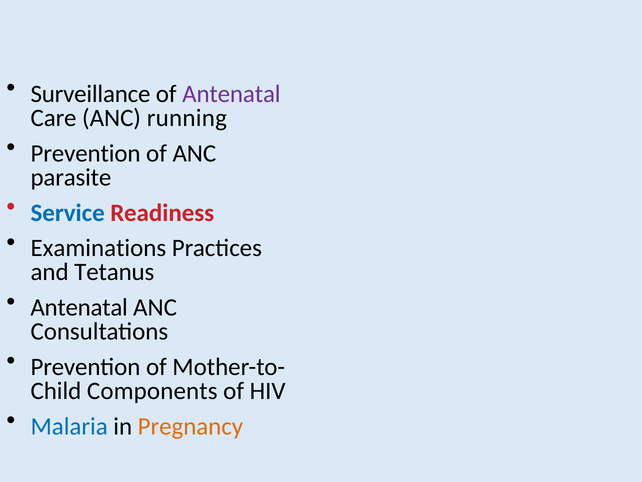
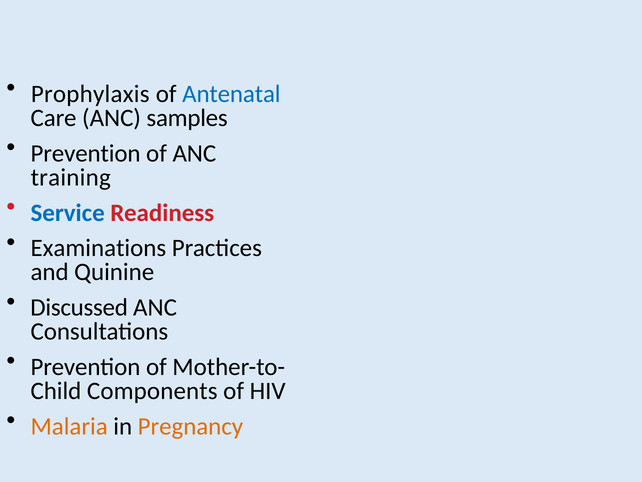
Surveillance: Surveillance -> Prophylaxis (90, 94)
Antenatal colour: purple -> blue (231, 94)
running: running -> samples (187, 118)
parasite: parasite -> training (71, 177)
Tetanus: Tetanus -> Quinine (114, 272)
Antenatal: Antenatal -> Discussed (79, 307)
Malaria colour: blue -> orange (69, 426)
